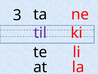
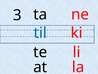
til colour: purple -> blue (40, 33)
